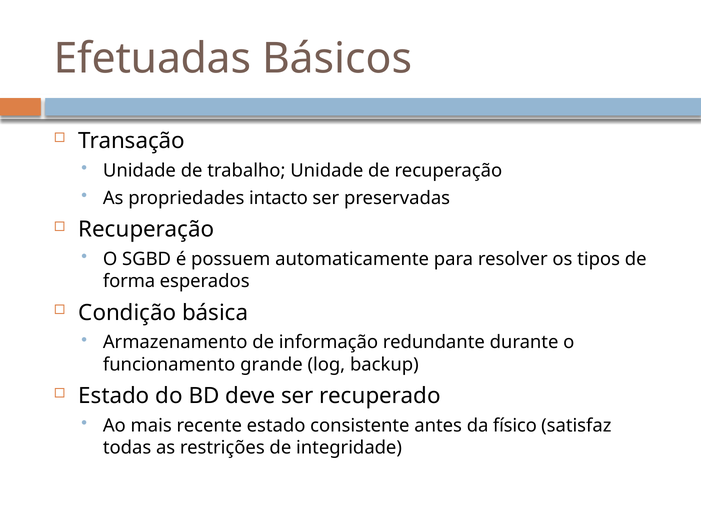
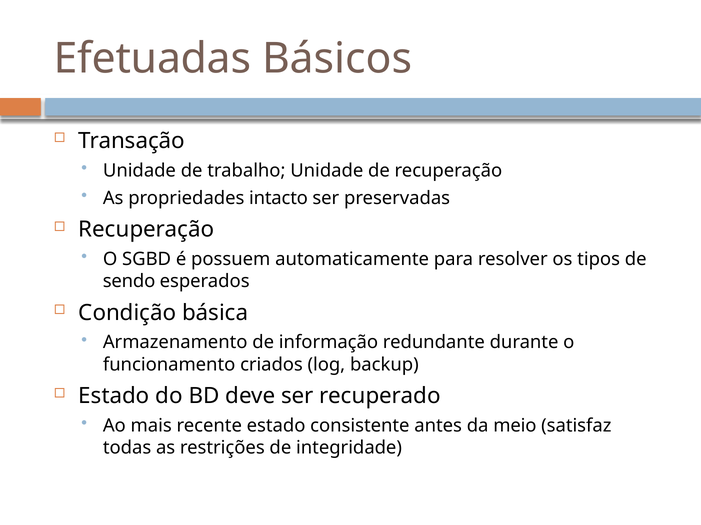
forma: forma -> sendo (129, 282)
grande: grande -> criados (271, 365)
físico: físico -> meio (515, 426)
